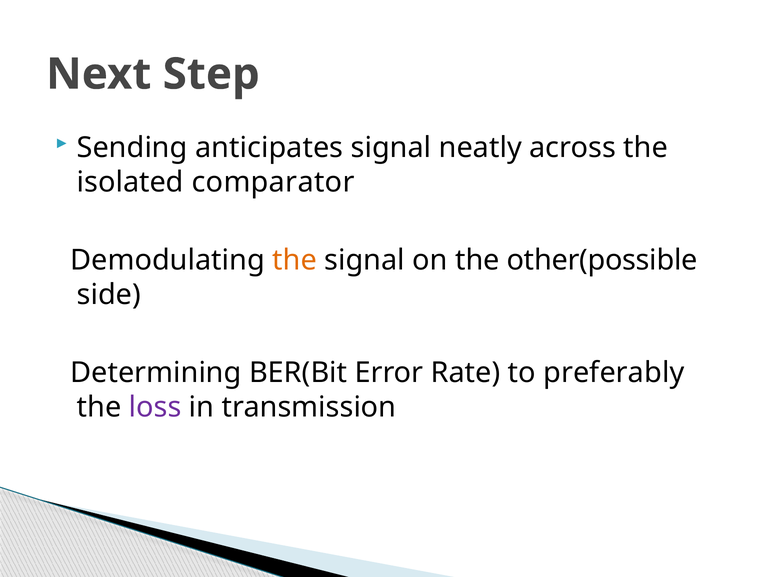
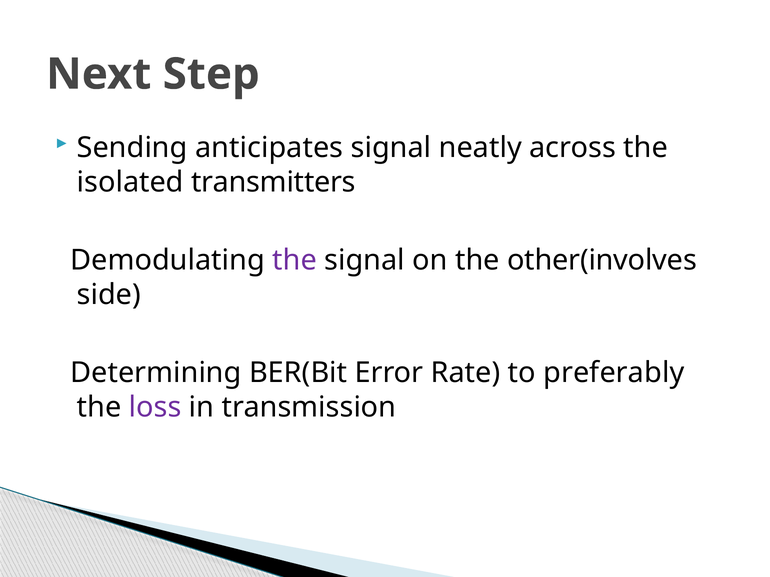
comparator: comparator -> transmitters (273, 183)
the colour: orange -> purple (295, 260)
other(possible: other(possible -> other(involves (602, 260)
